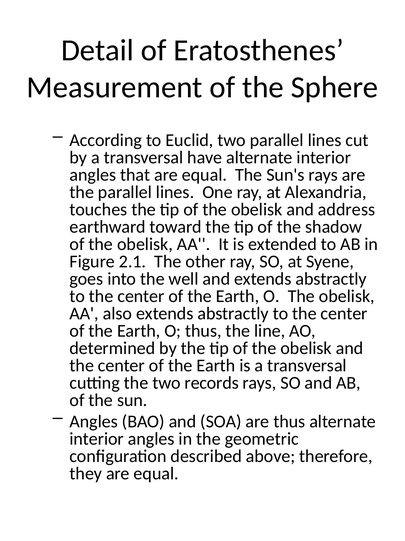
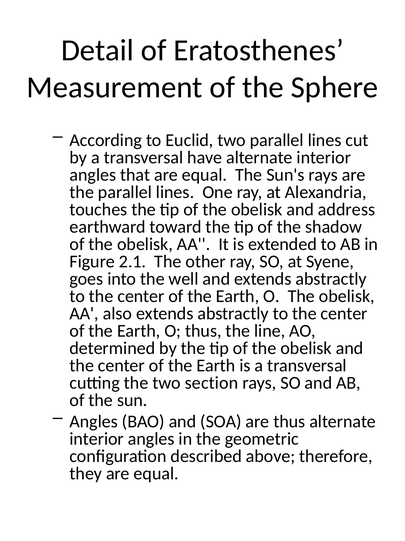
records: records -> section (212, 382)
